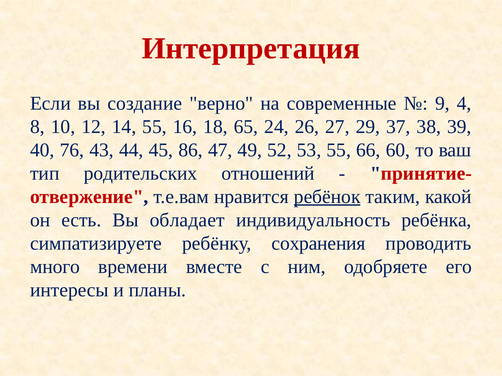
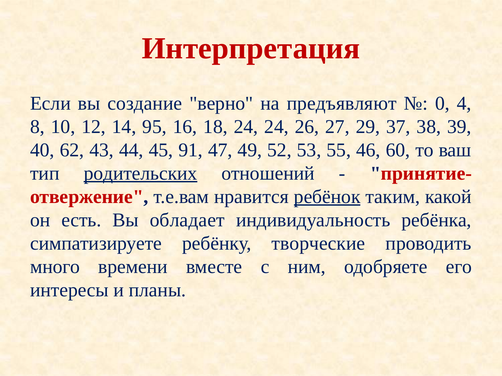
современные: современные -> предъявляют (342, 103)
9: 9 -> 0 (442, 103)
14 55: 55 -> 95 (155, 127)
18 65: 65 -> 24 (246, 127)
76: 76 -> 62 (72, 150)
86: 86 -> 91 (191, 150)
66: 66 -> 46 (368, 150)
родительских underline: none -> present (141, 174)
сохранения: сохранения -> творческие (318, 244)
